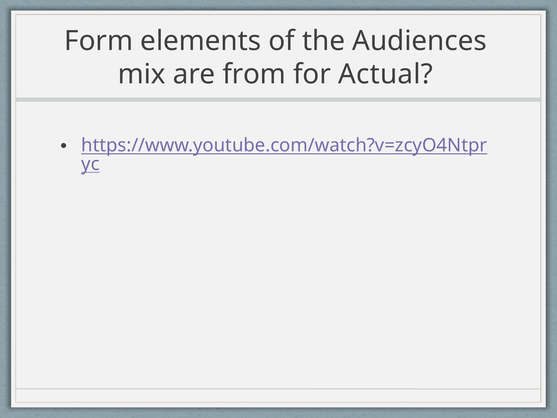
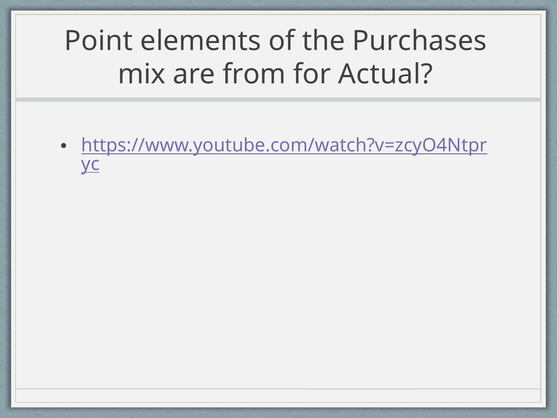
Form: Form -> Point (99, 41)
Audiences: Audiences -> Purchases (420, 41)
